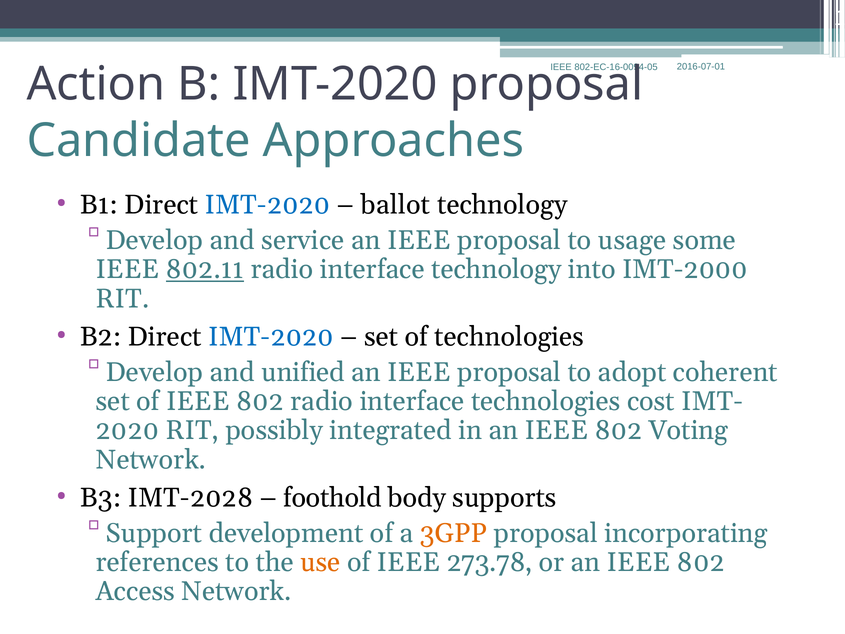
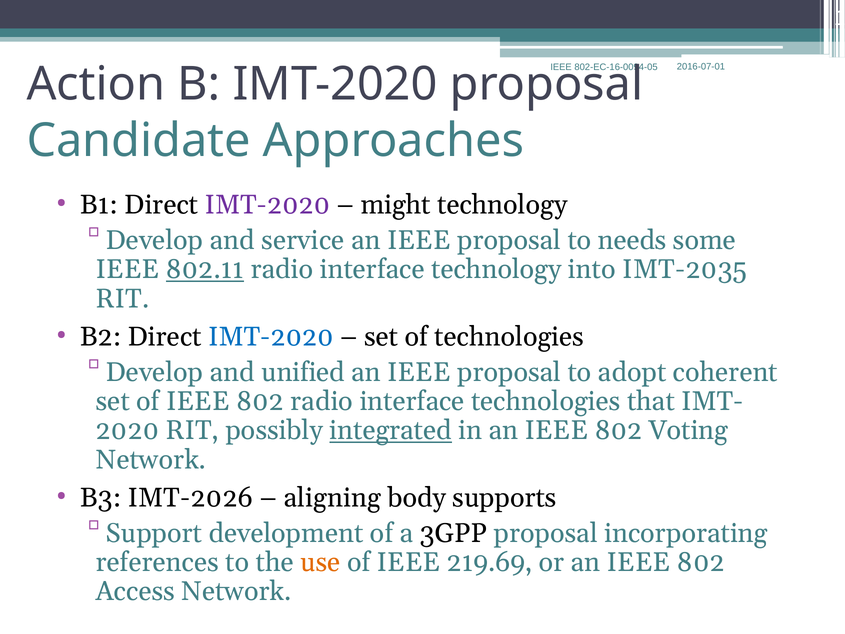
IMT-2020 colour: blue -> purple (267, 205)
ballot: ballot -> might (396, 205)
usage: usage -> needs (632, 240)
IMT-2000: IMT-2000 -> IMT-2035 (685, 269)
cost: cost -> that (651, 401)
integrated underline: none -> present (391, 430)
IMT-2028: IMT-2028 -> IMT-2026 (190, 497)
foothold: foothold -> aligning (332, 497)
3GPP colour: orange -> black (454, 533)
273.78: 273.78 -> 219.69 (490, 562)
